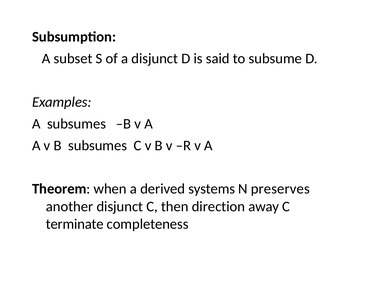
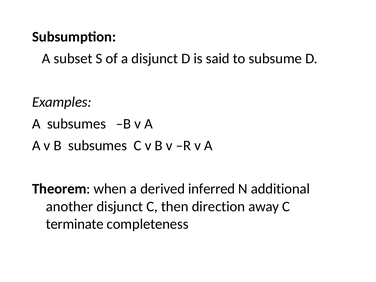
systems: systems -> inferred (212, 189)
preserves: preserves -> additional (280, 189)
